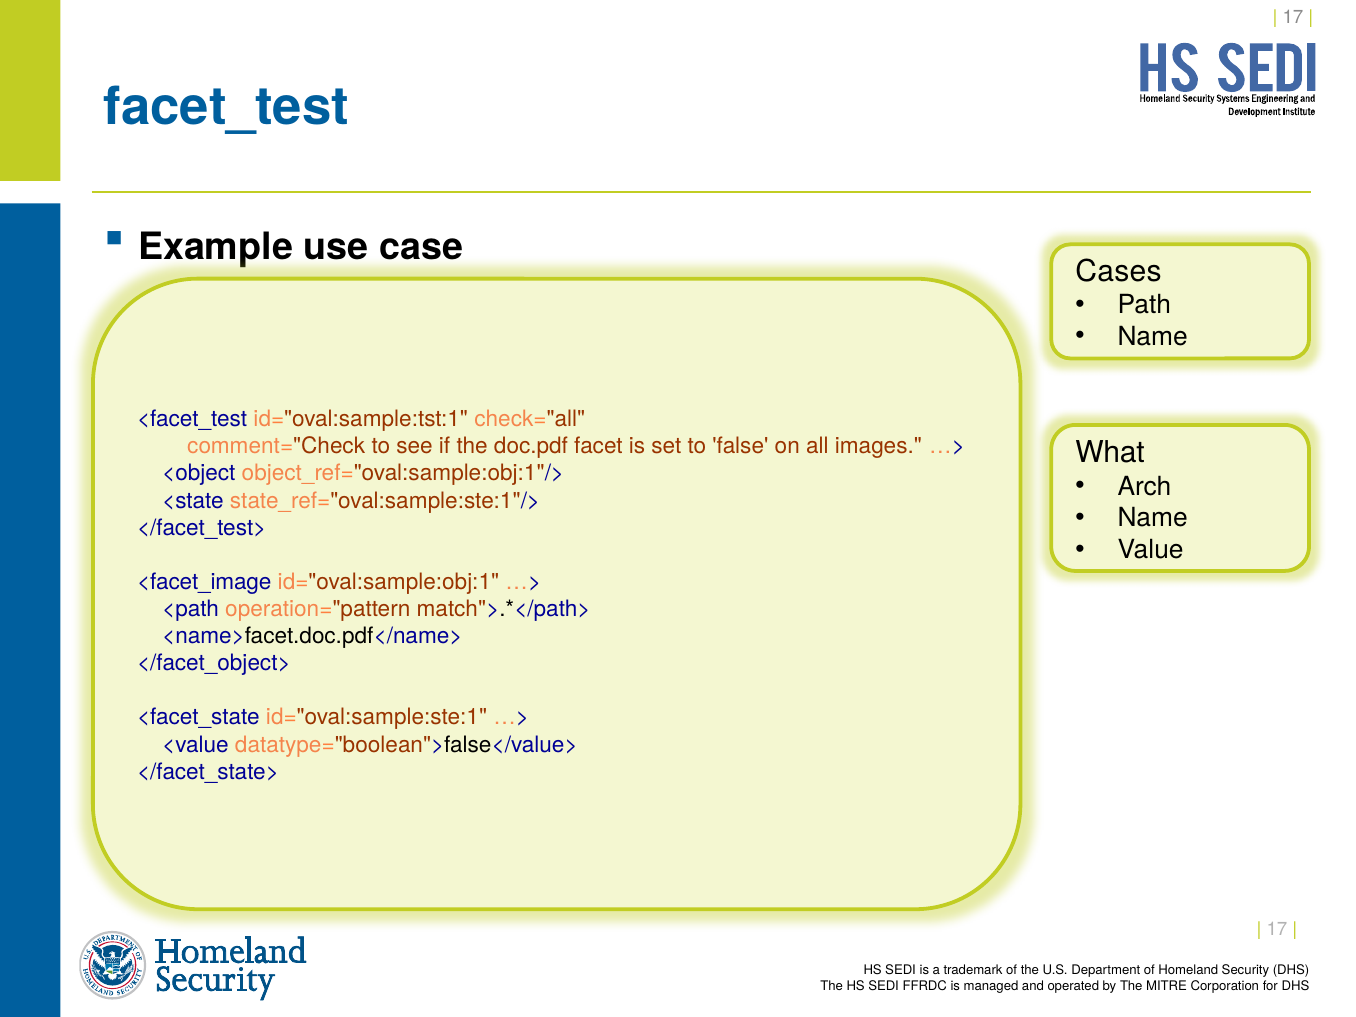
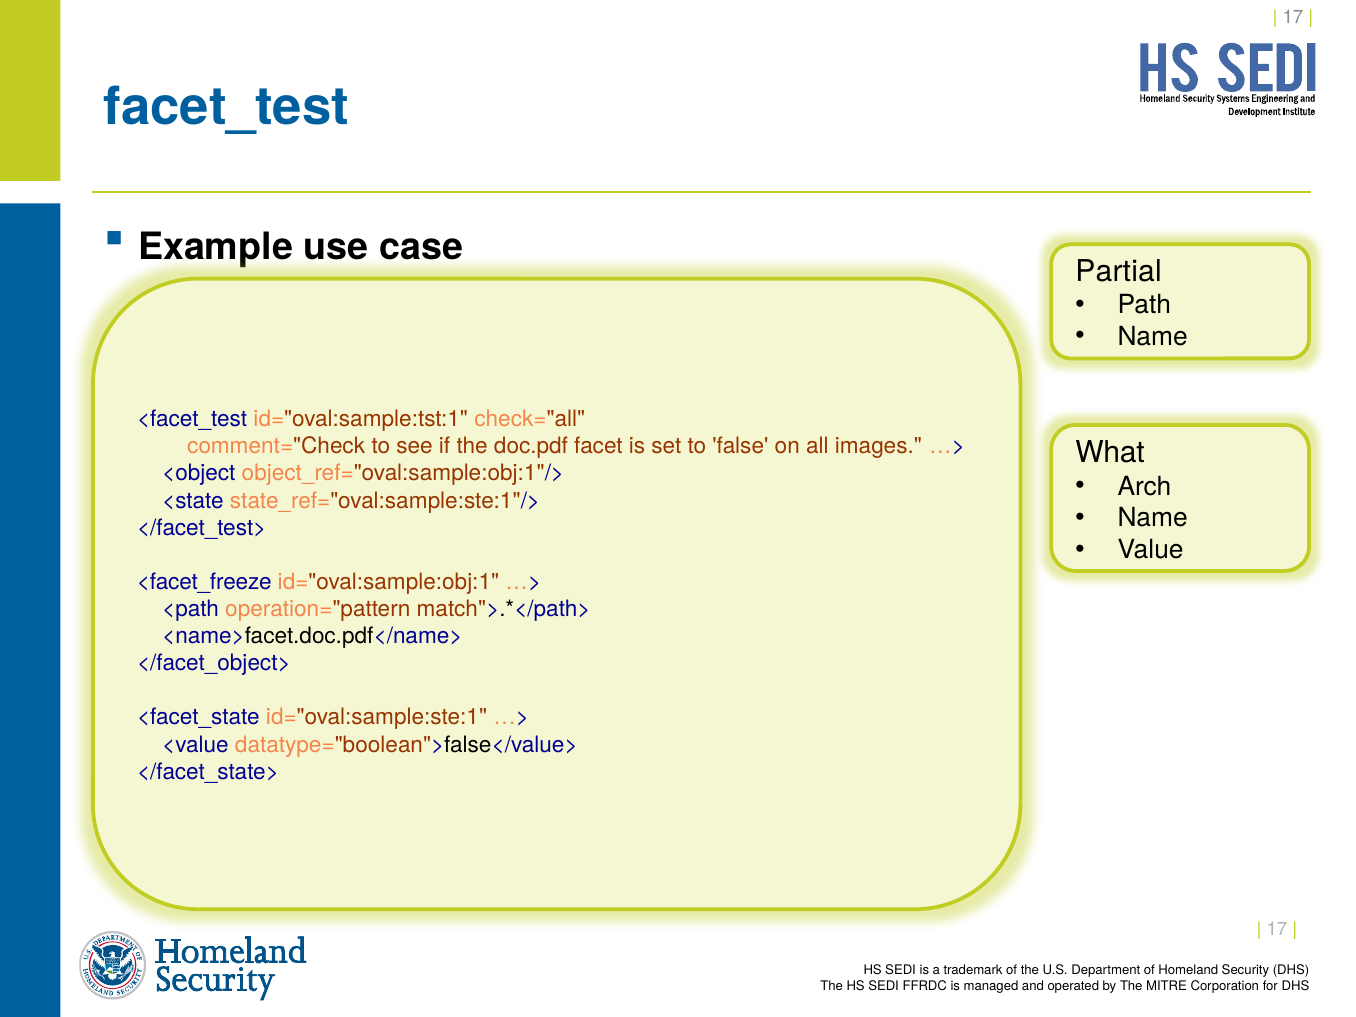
Cases: Cases -> Partial (1119, 271)
<facet_image: <facet_image -> <facet_freeze (204, 582)
